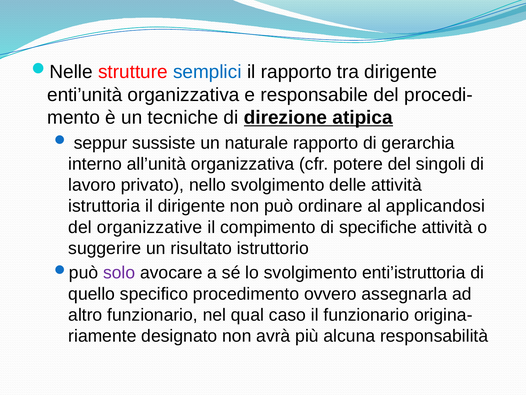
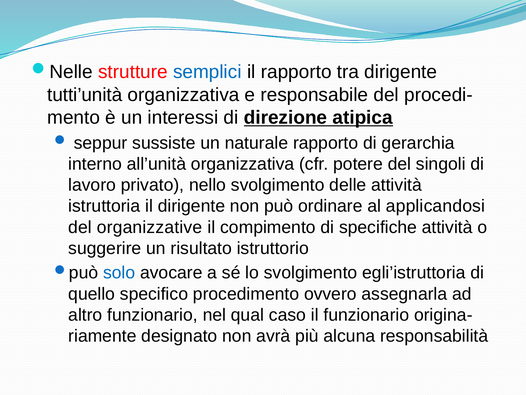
enti’unità: enti’unità -> tutti’unità (85, 95)
tecniche: tecniche -> interessi (183, 117)
solo colour: purple -> blue (119, 273)
enti’istruttoria: enti’istruttoria -> egli’istruttoria (414, 273)
